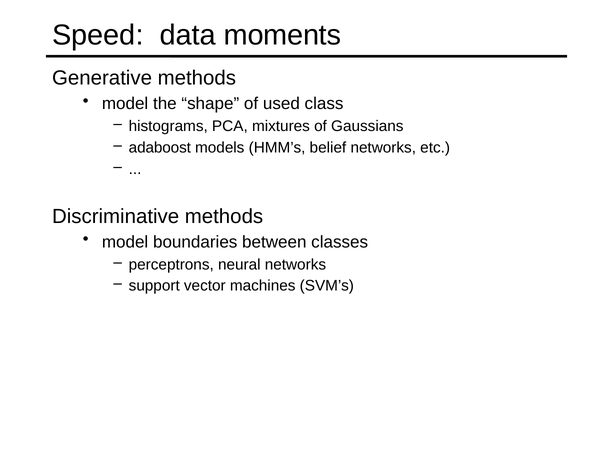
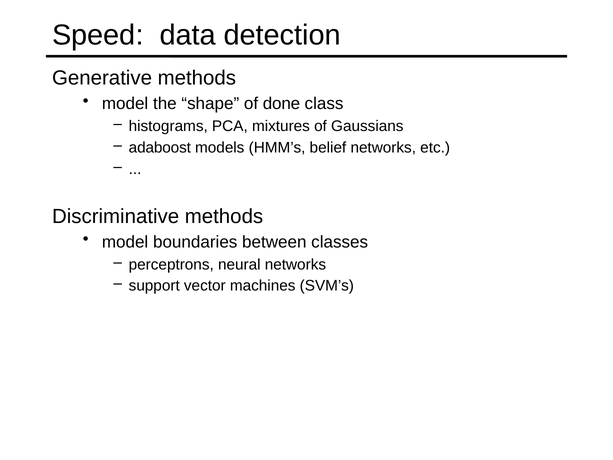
moments: moments -> detection (282, 35)
used: used -> done (281, 104)
